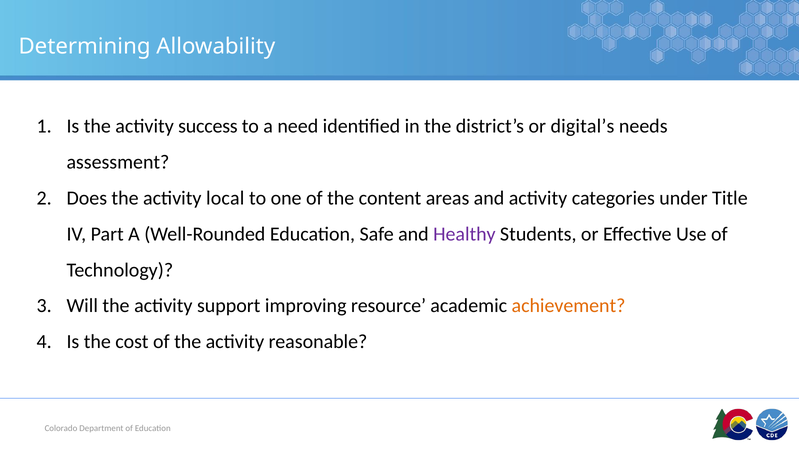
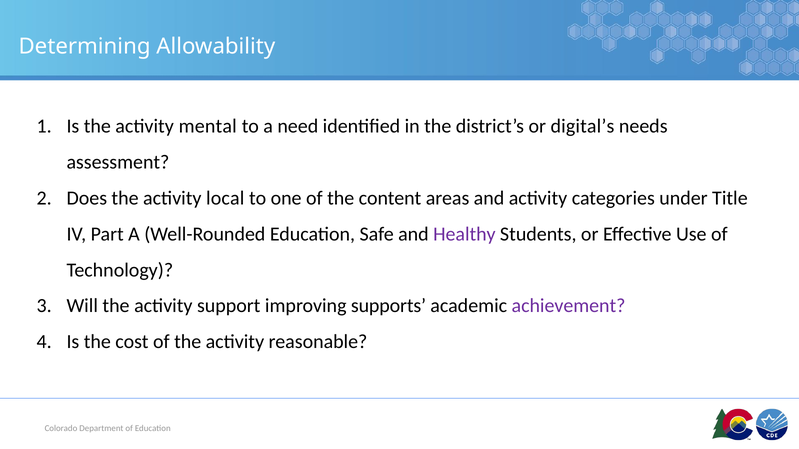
success: success -> mental (208, 126)
resource: resource -> supports (389, 306)
achievement colour: orange -> purple (569, 306)
